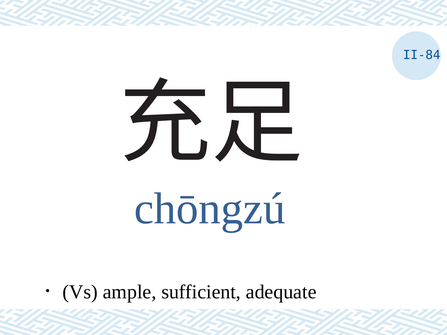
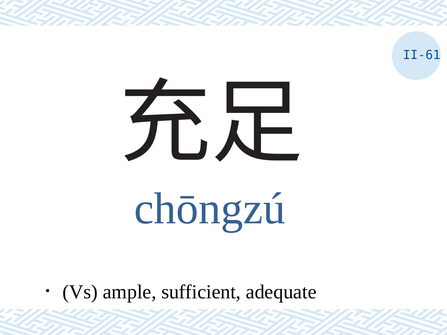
II-84: II-84 -> II-61 (422, 55)
